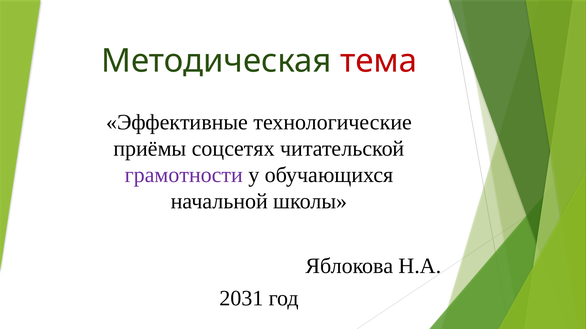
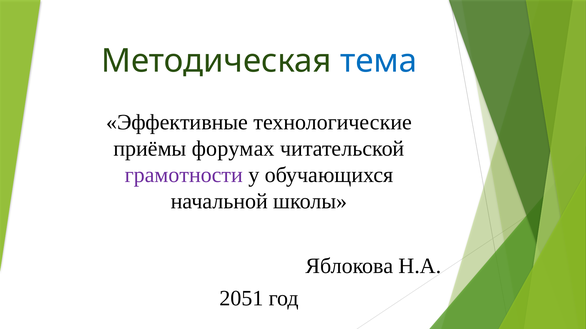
тема colour: red -> blue (379, 61)
соцсетях: соцсетях -> форумах (233, 149)
2031: 2031 -> 2051 (241, 299)
